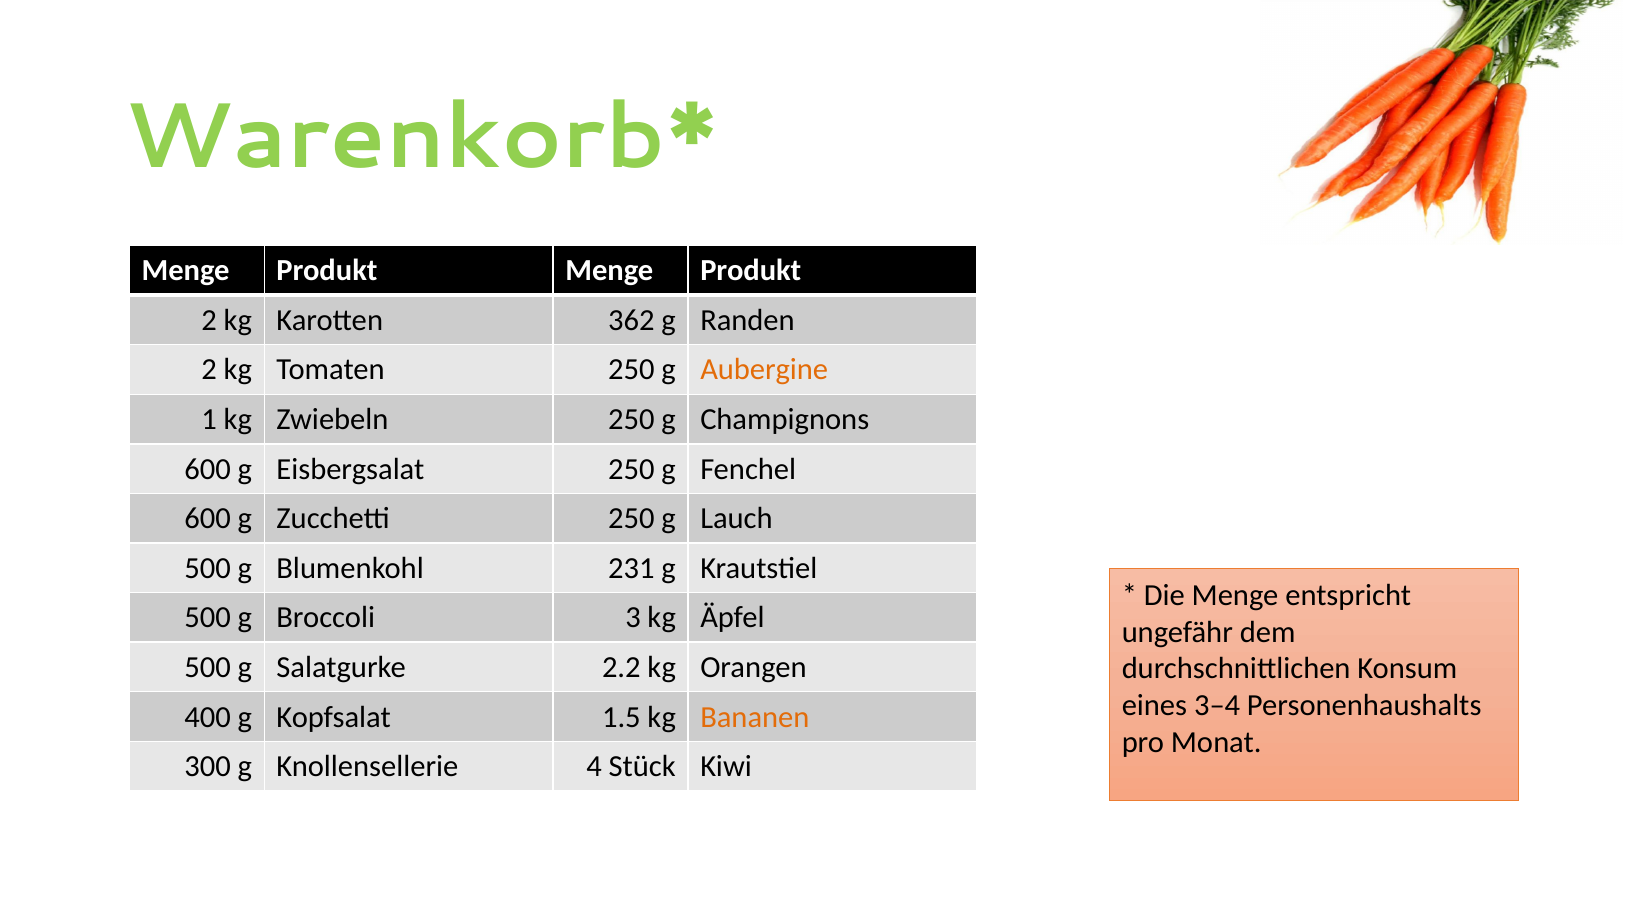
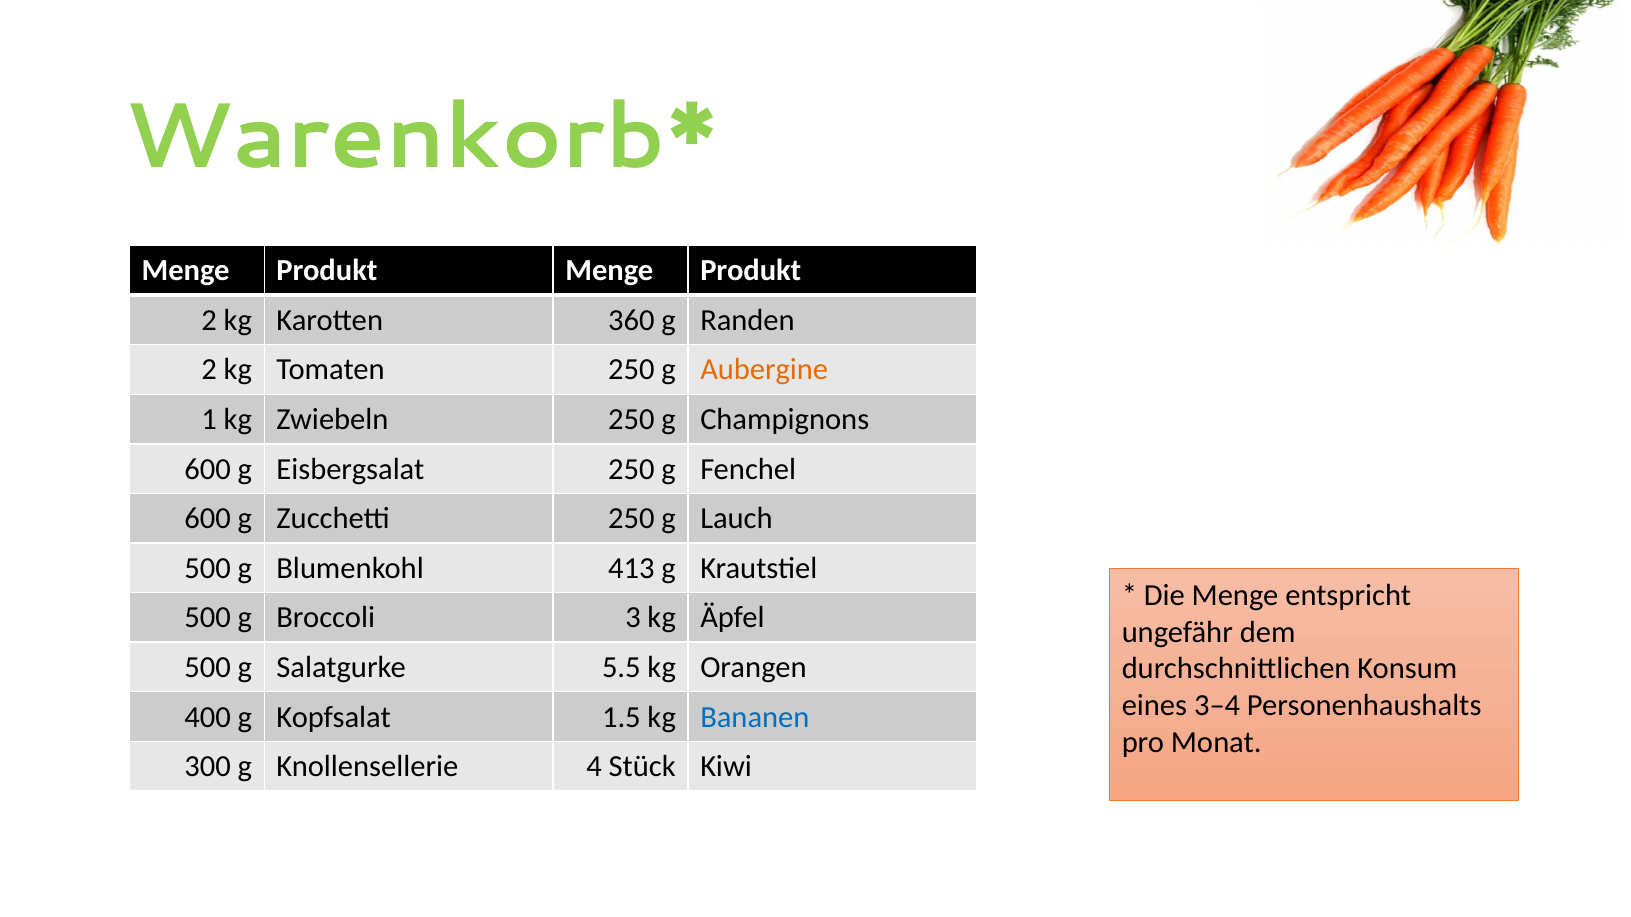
362: 362 -> 360 (631, 320)
231: 231 -> 413 (631, 568)
2.2: 2.2 -> 5.5 (621, 668)
Bananen colour: orange -> blue (755, 717)
